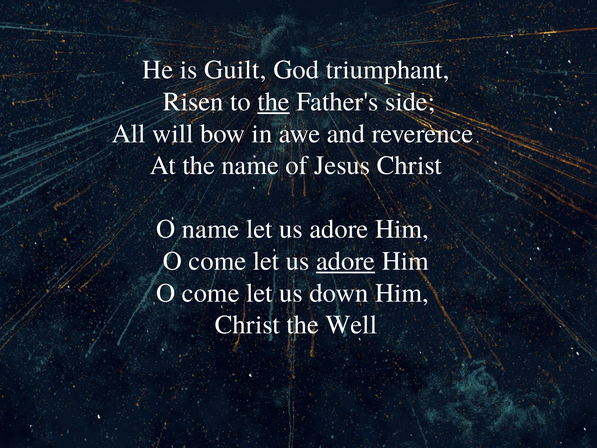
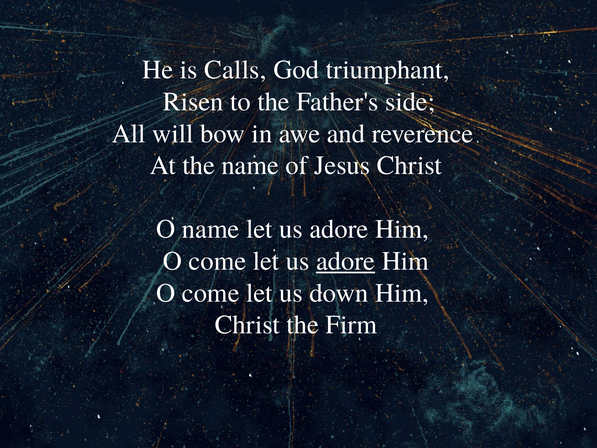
Guilt: Guilt -> Calls (235, 70)
the underline: present -> none (274, 102)
Well: Well -> Firm (351, 325)
